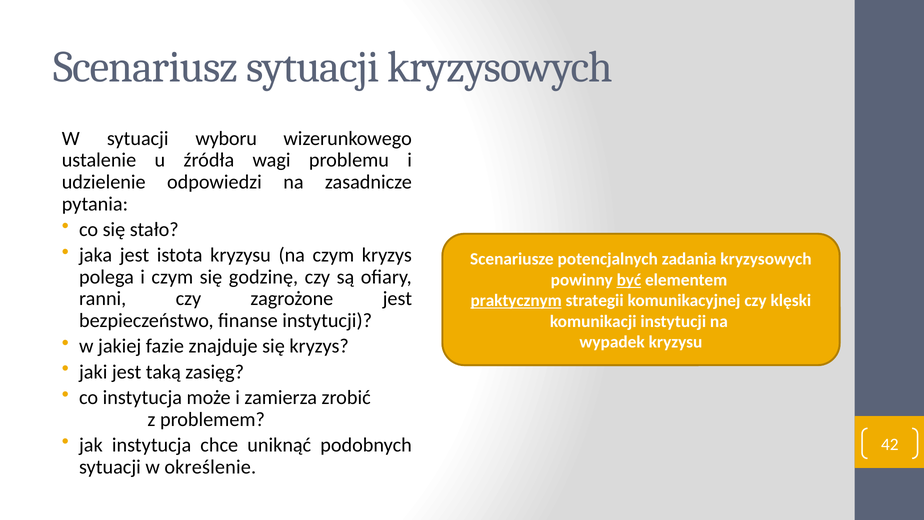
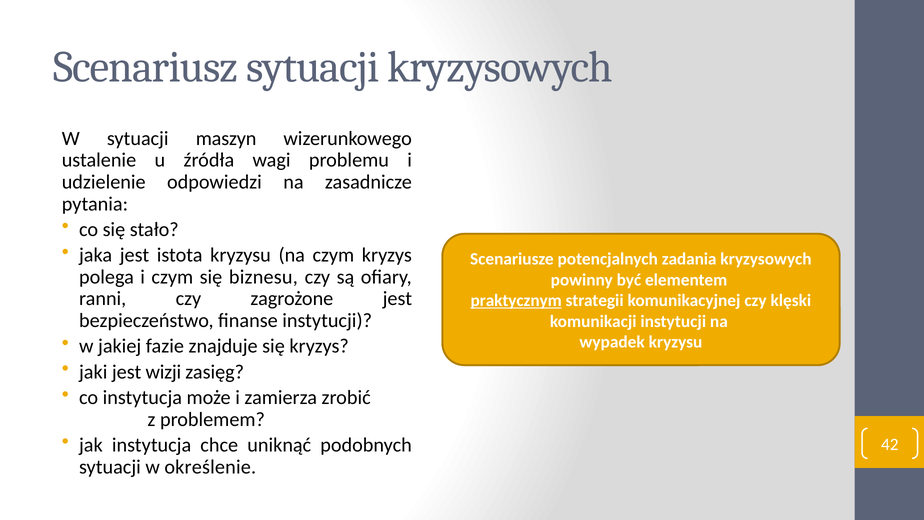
wyboru: wyboru -> maszyn (226, 138)
godzinę: godzinę -> biznesu (263, 277)
być underline: present -> none (629, 280)
taką: taką -> wizji (163, 372)
